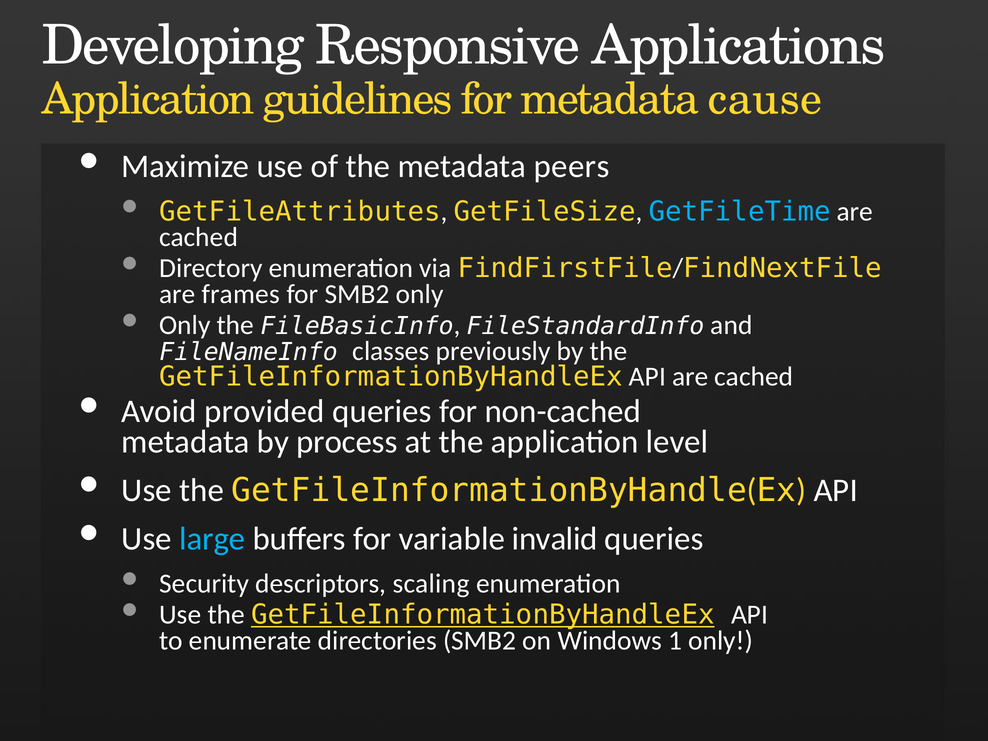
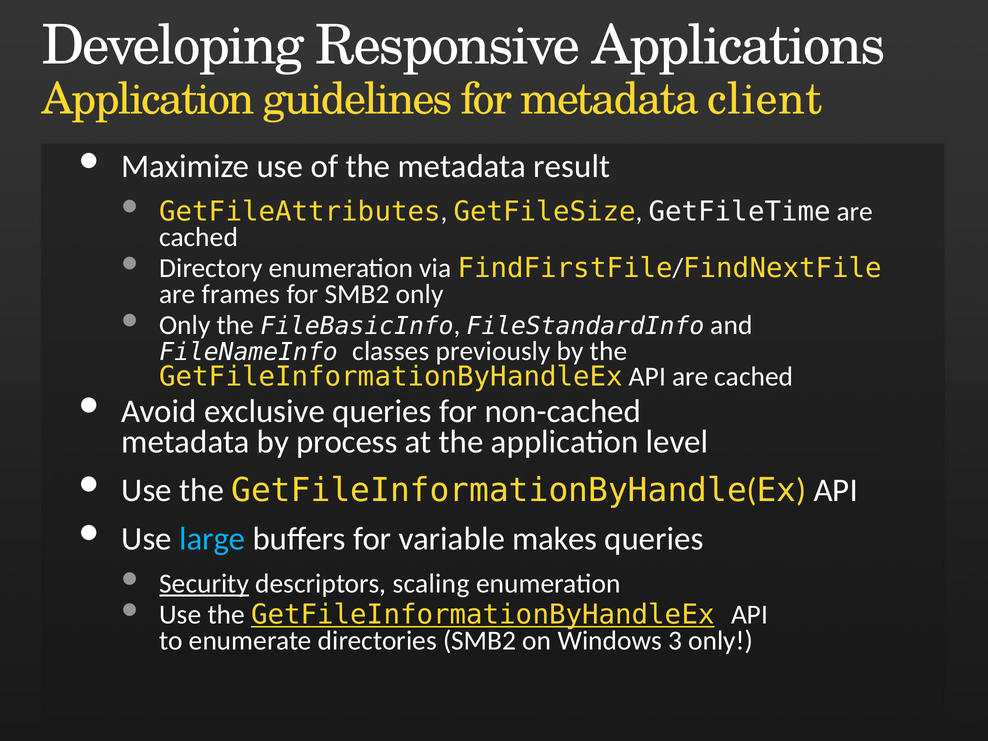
cause: cause -> client (765, 99)
peers: peers -> result (572, 166)
GetFileTime colour: light blue -> white (740, 211)
provided: provided -> exclusive (264, 411)
invalid: invalid -> makes (555, 539)
Security underline: none -> present (204, 584)
1: 1 -> 3 (675, 641)
